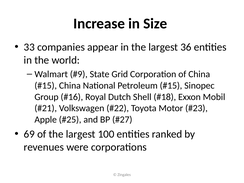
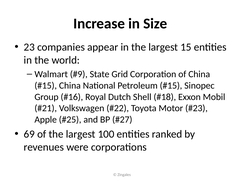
33: 33 -> 23 (29, 47)
36: 36 -> 15 (186, 47)
